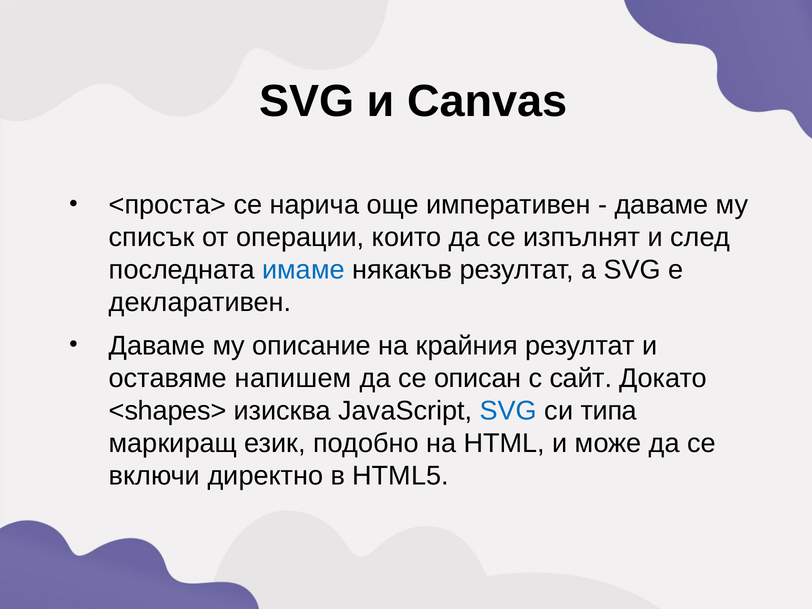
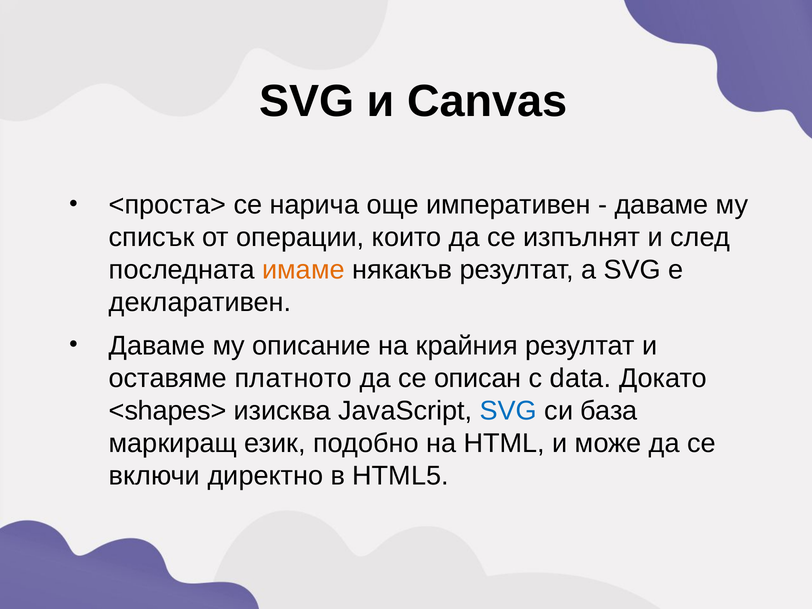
имаме colour: blue -> orange (303, 270)
напишем: напишем -> платното (293, 378)
сайт: сайт -> data (581, 378)
типа: типа -> база (609, 411)
